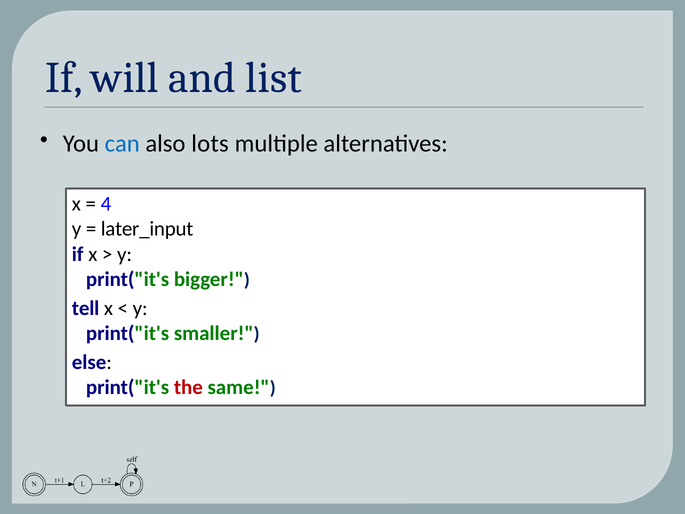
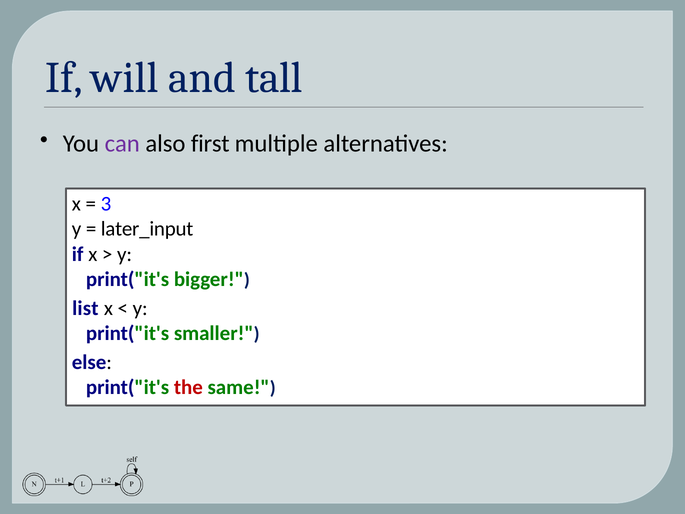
list: list -> tall (274, 78)
can colour: blue -> purple (122, 143)
lots: lots -> first (210, 143)
4: 4 -> 3 (106, 204)
tell: tell -> list (85, 308)
